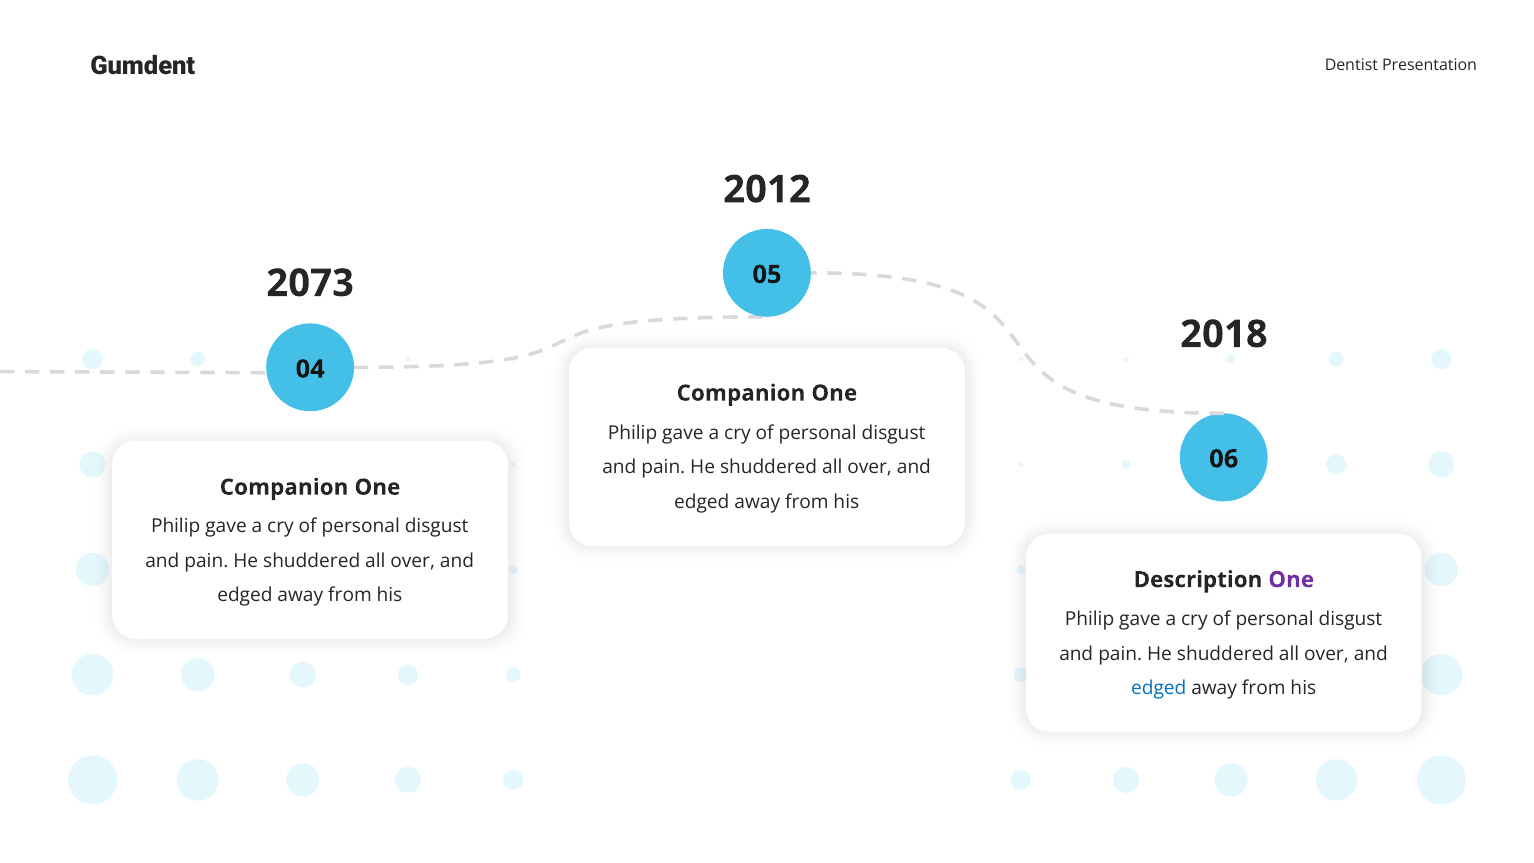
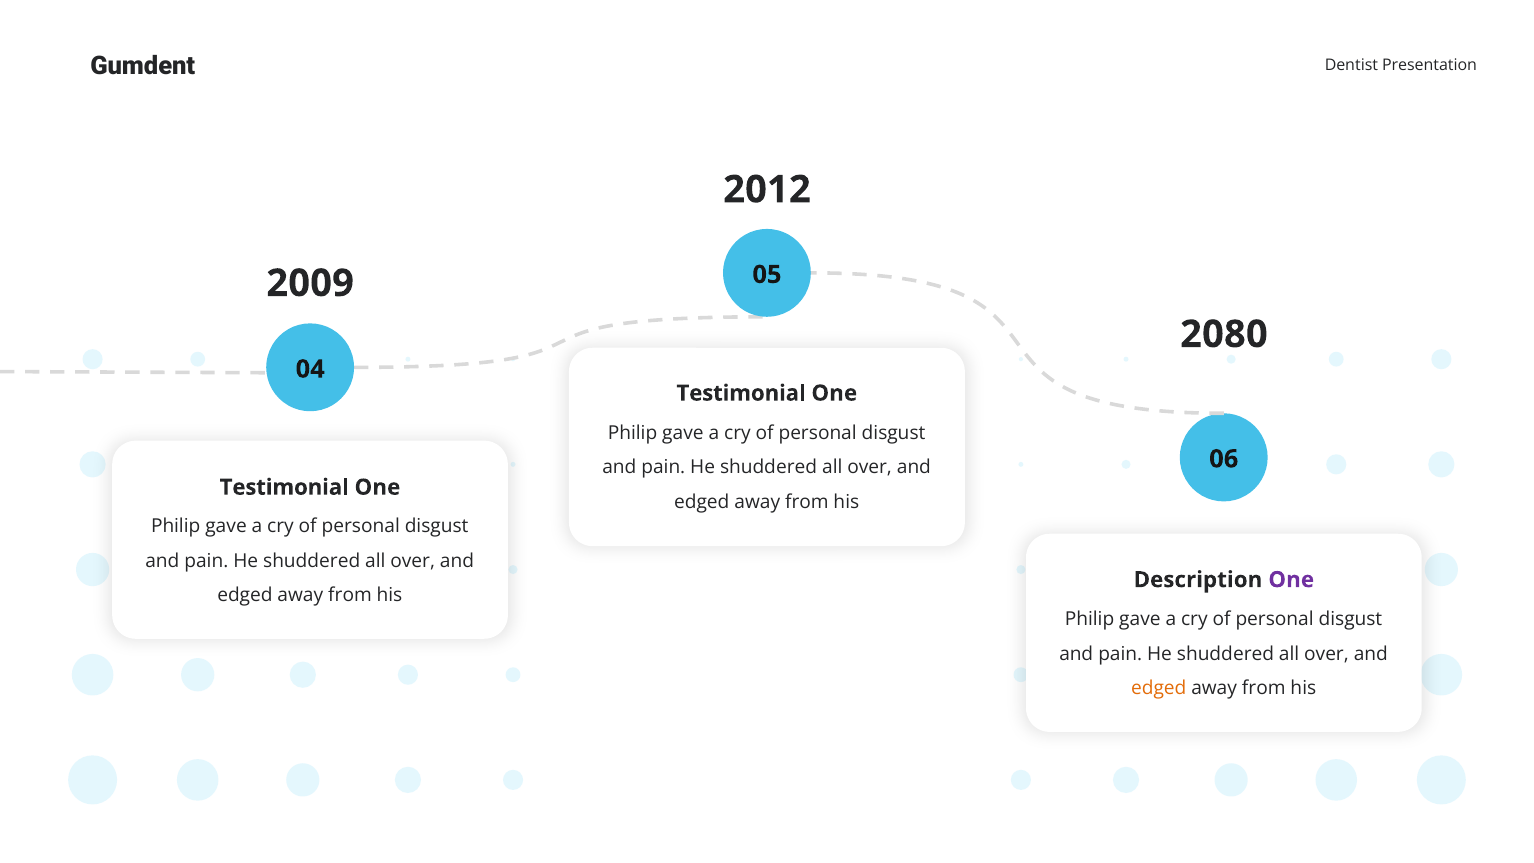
2073: 2073 -> 2009 (310, 283)
2018: 2018 -> 2080 (1224, 334)
Companion: Companion -> Testimonial (741, 393)
Companion: Companion -> Testimonial (284, 487)
edged colour: blue -> orange (1159, 688)
